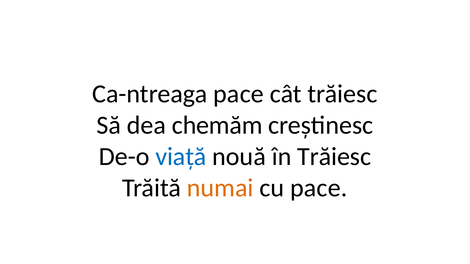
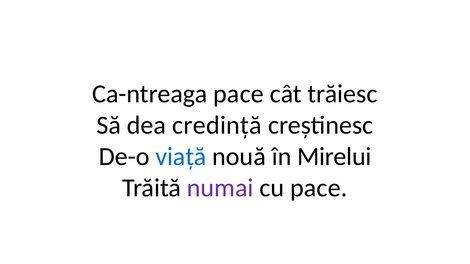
chemăm: chemăm -> credință (217, 125)
în Trăiesc: Trăiesc -> Mirelui (334, 157)
numai colour: orange -> purple (220, 188)
